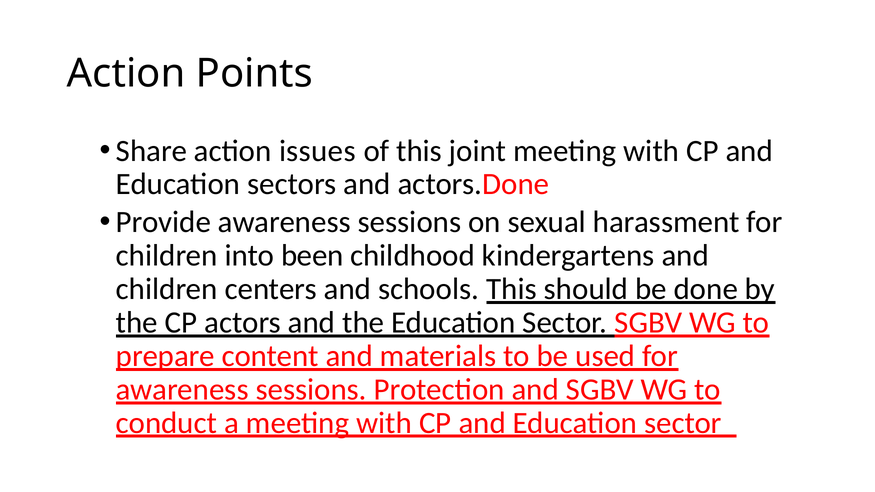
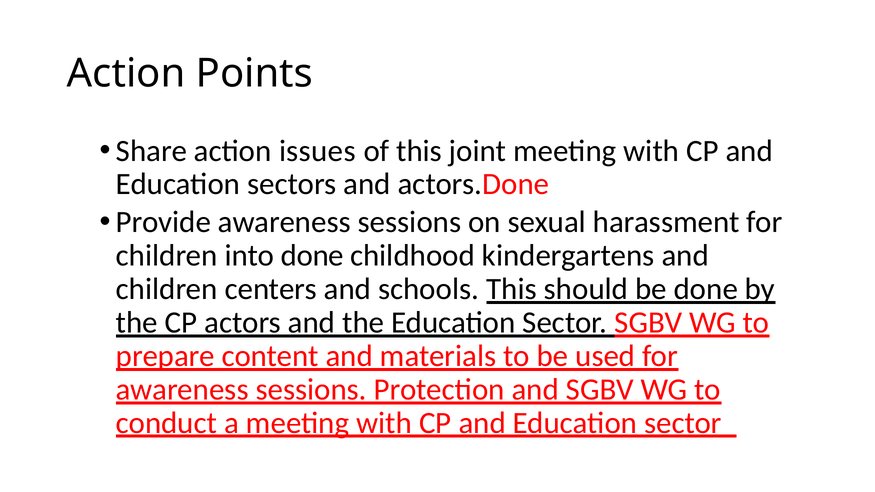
into been: been -> done (312, 256)
